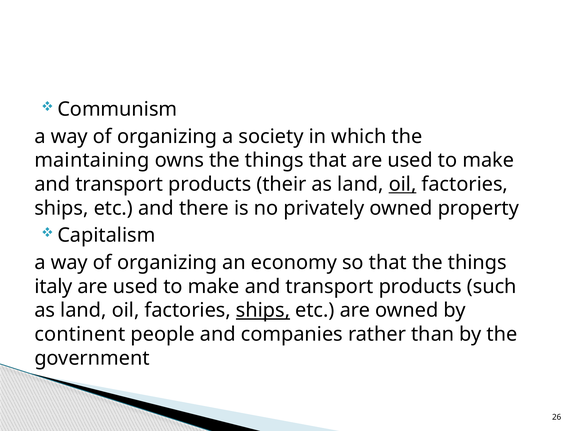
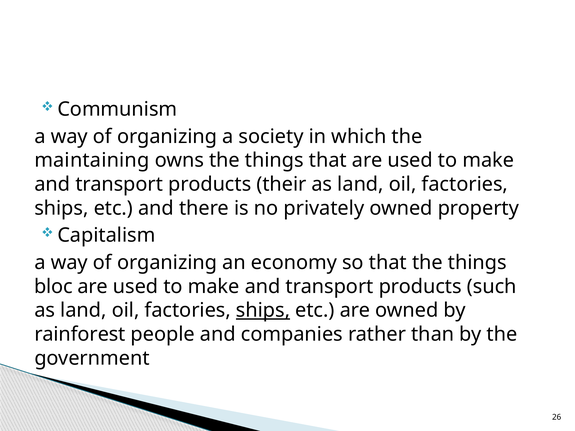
oil underline: present -> none (403, 184)
italy: italy -> bloc (53, 287)
continent: continent -> rainforest (80, 334)
